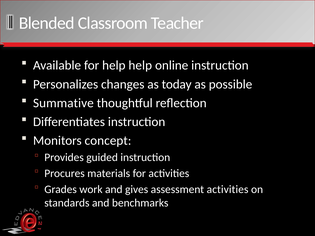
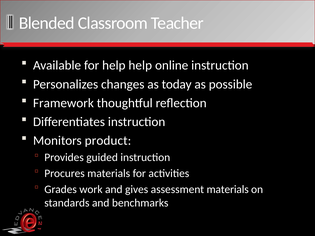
Summative: Summative -> Framework (63, 103)
concept: concept -> product (108, 141)
assessment activities: activities -> materials (228, 189)
